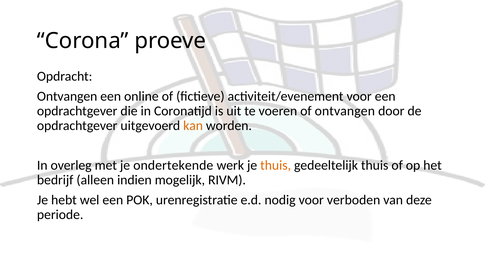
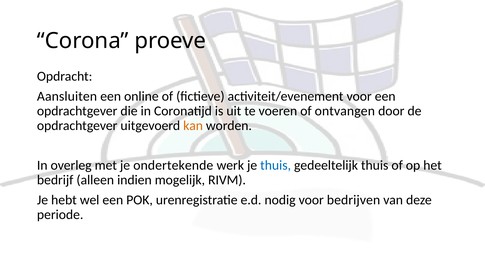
Ontvangen: Ontvangen -> Aansluiten (67, 96)
thuis colour: orange -> blue (276, 165)
verboden: verboden -> bedrijven (354, 200)
